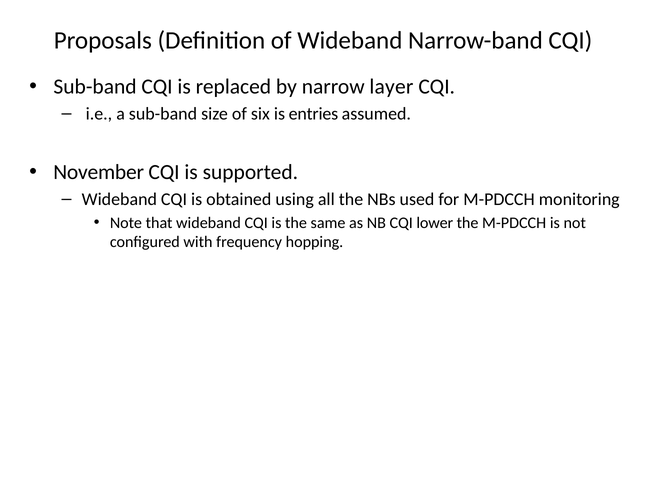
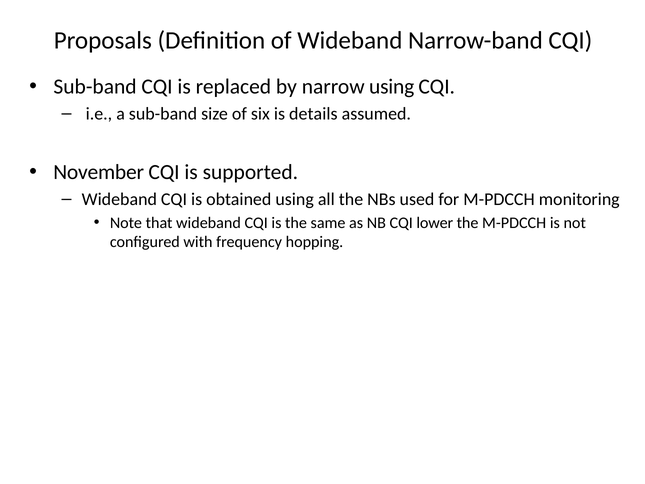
narrow layer: layer -> using (392, 87)
entries: entries -> details (313, 114)
